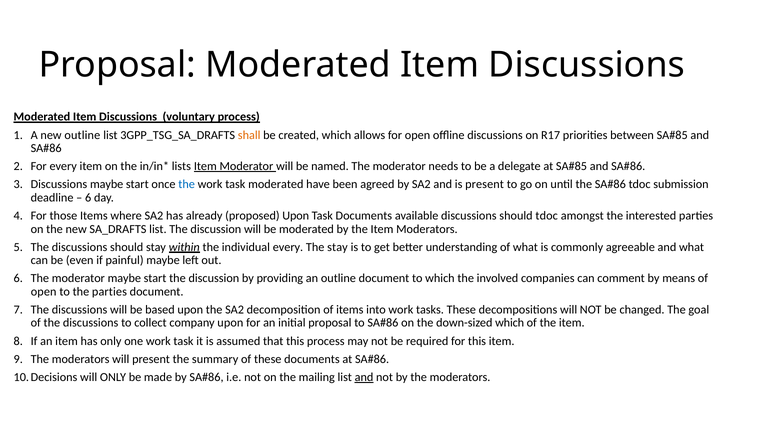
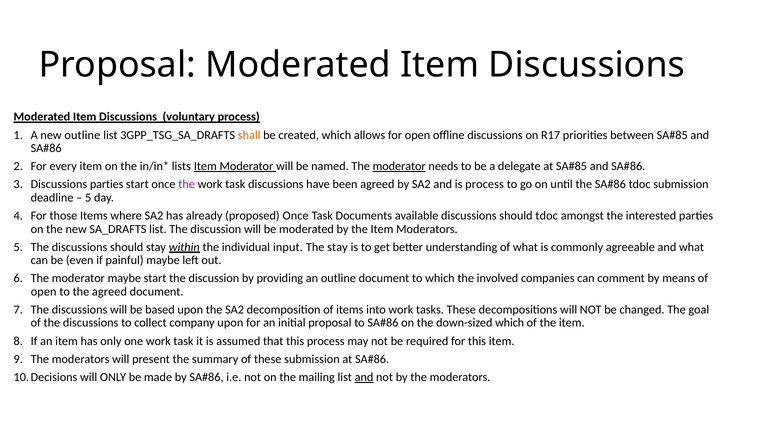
moderator underline: none -> present (399, 166)
Discussions maybe: maybe -> parties (107, 184)
the colour: blue -> purple (187, 184)
task moderated: moderated -> discussions (276, 184)
is present: present -> process (485, 184)
6: 6 -> 5 (88, 198)
proposed Upon: Upon -> Once (296, 216)
individual every: every -> input (288, 247)
the parties: parties -> agreed (109, 292)
these documents: documents -> submission (312, 359)
